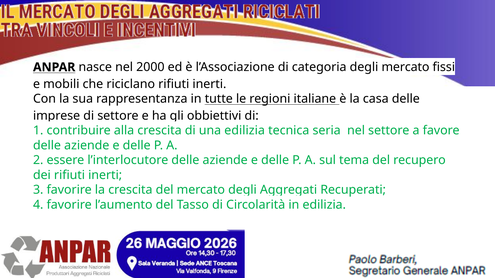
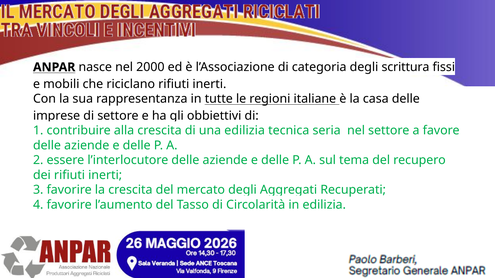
degli mercato: mercato -> scrittura (405, 67)
